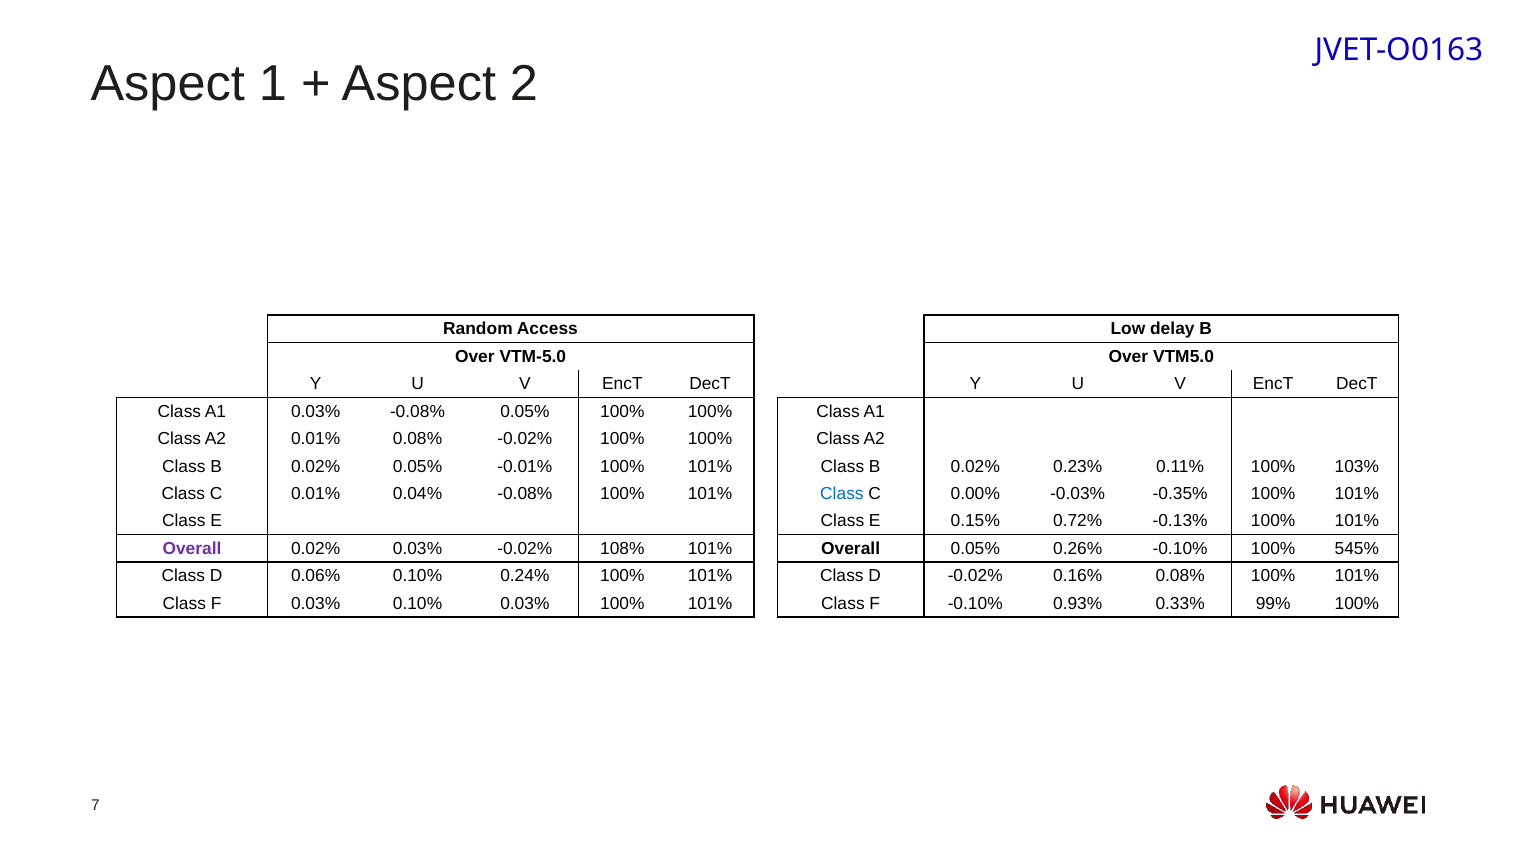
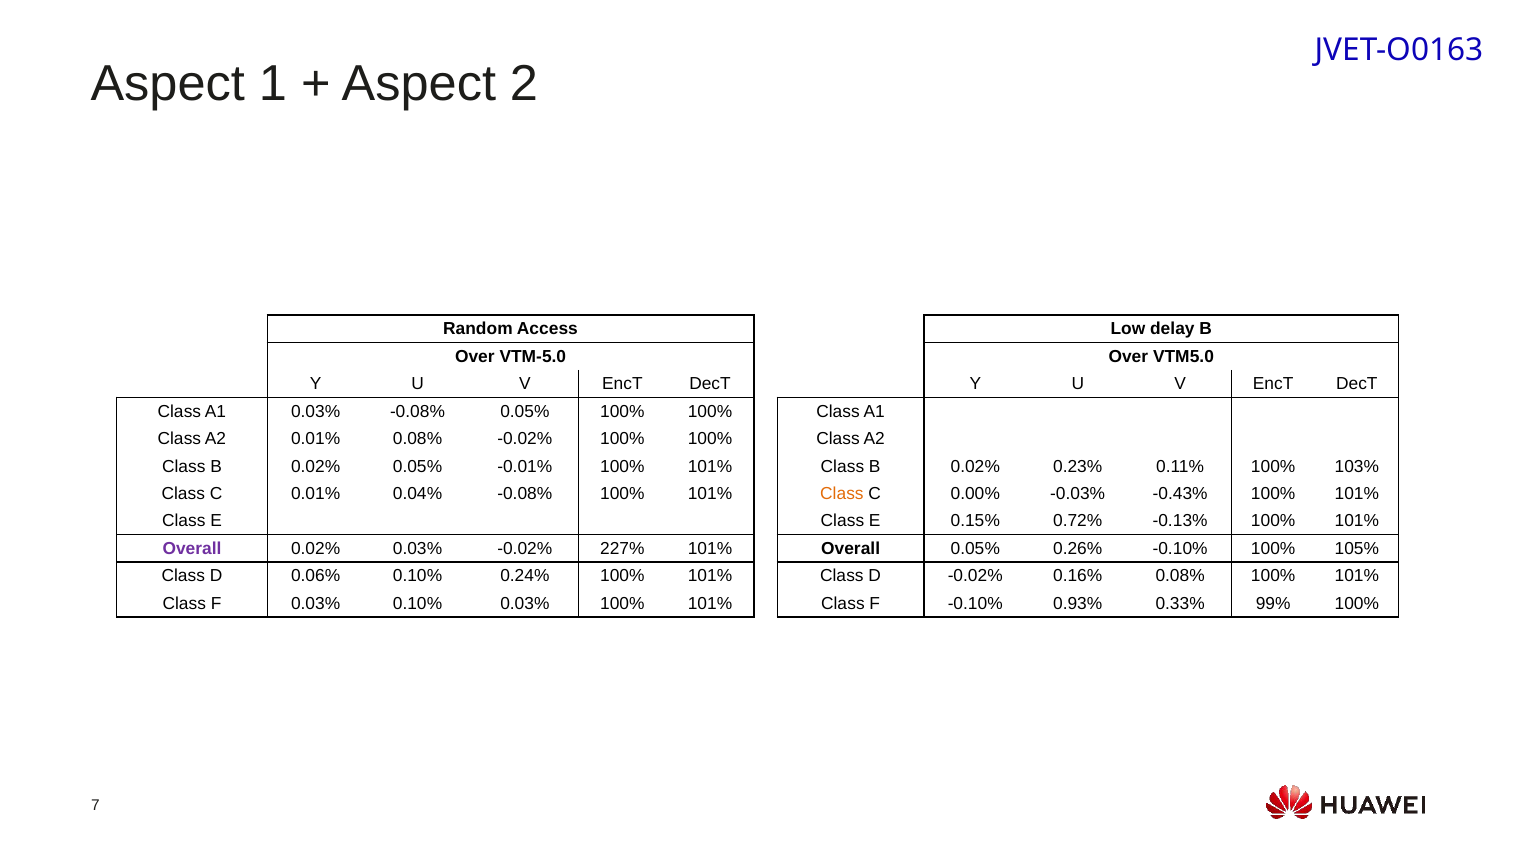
Class colour: blue -> orange (842, 494)
-0.35%: -0.35% -> -0.43% (1180, 494)
108%: 108% -> 227% (622, 549)
545%: 545% -> 105% (1357, 549)
